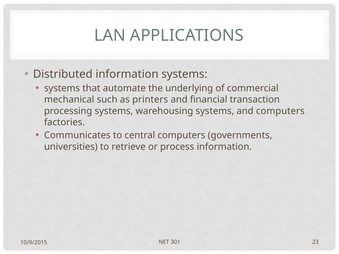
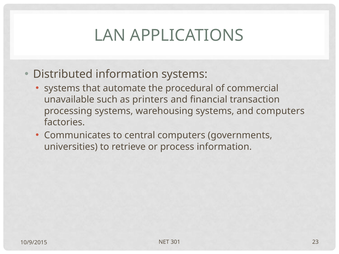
underlying: underlying -> procedural (189, 88)
mechanical: mechanical -> unavailable (69, 100)
